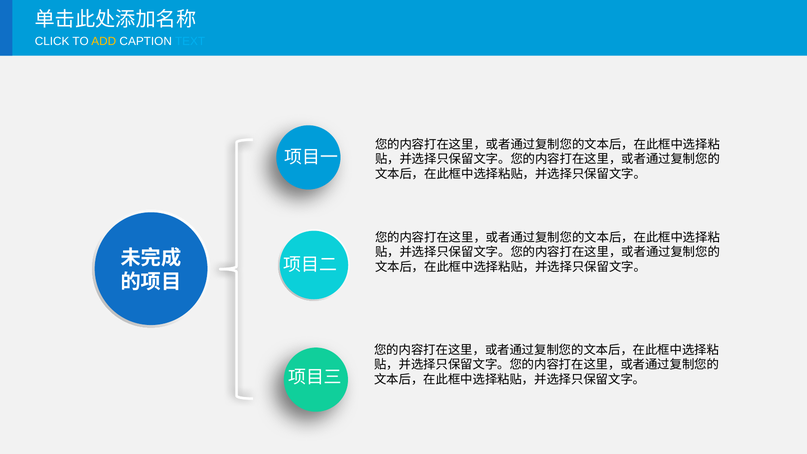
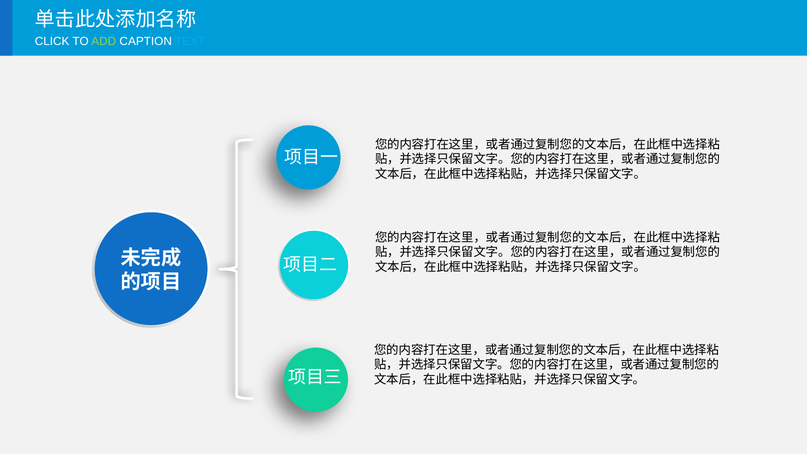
ADD colour: yellow -> light green (104, 41)
